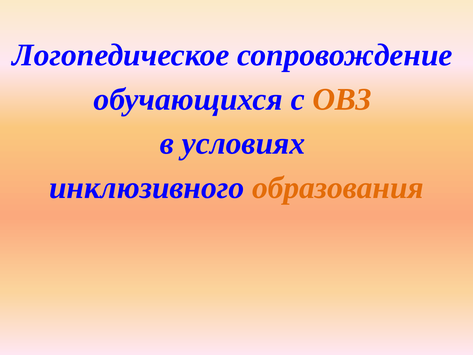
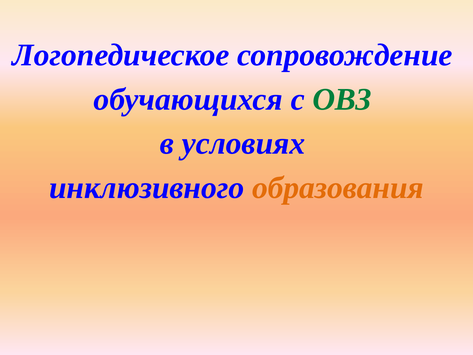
ОВЗ colour: orange -> green (342, 99)
